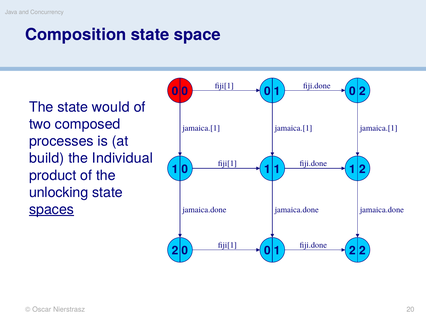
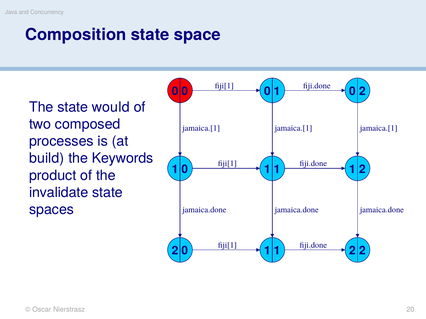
Individual: Individual -> Keywords (123, 159)
unlocking: unlocking -> invalidate (59, 193)
spaces underline: present -> none (52, 210)
2 0 0: 0 -> 1 (267, 251)
